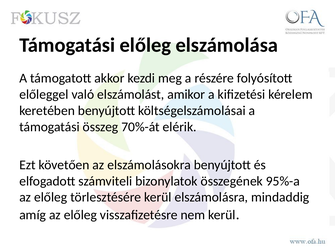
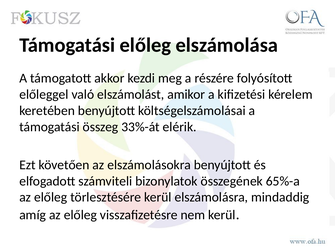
70%-át: 70%-át -> 33%-át (141, 127)
95%-a: 95%-a -> 65%-a (283, 181)
